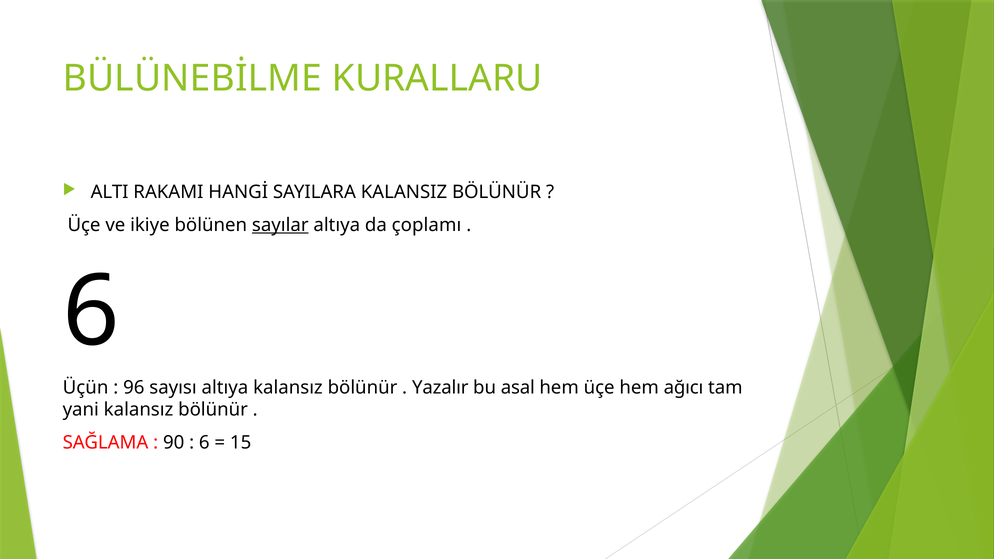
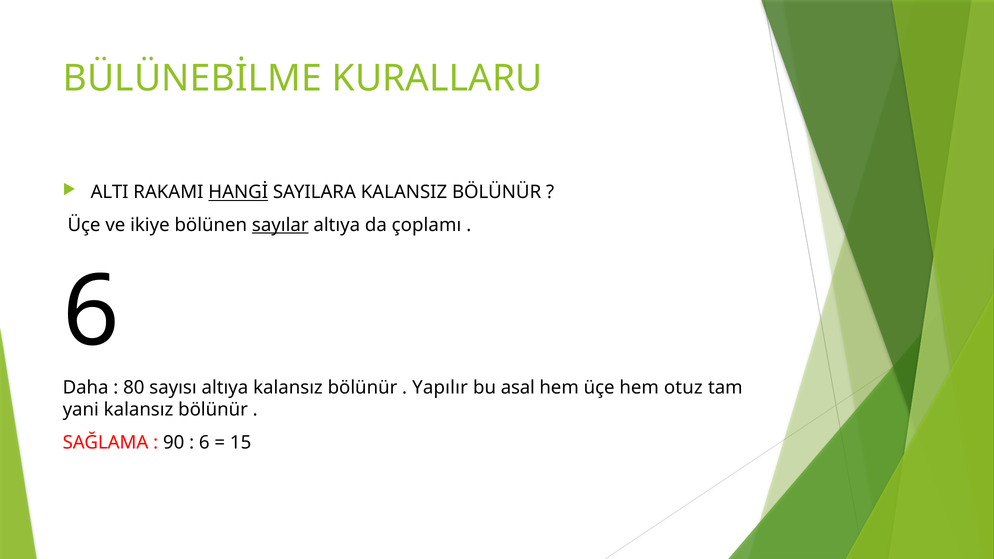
HANGİ underline: none -> present (238, 192)
Üçün: Üçün -> Daha (86, 387)
96: 96 -> 80 (134, 387)
Yazalır: Yazalır -> Yapılır (440, 387)
ağıcı: ağıcı -> otuz (683, 387)
